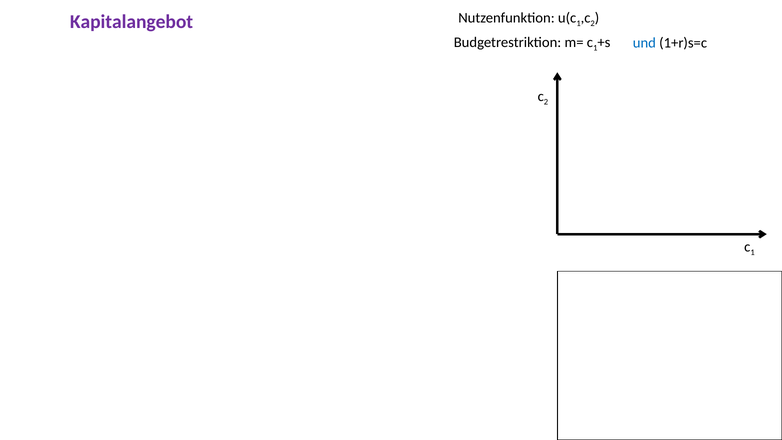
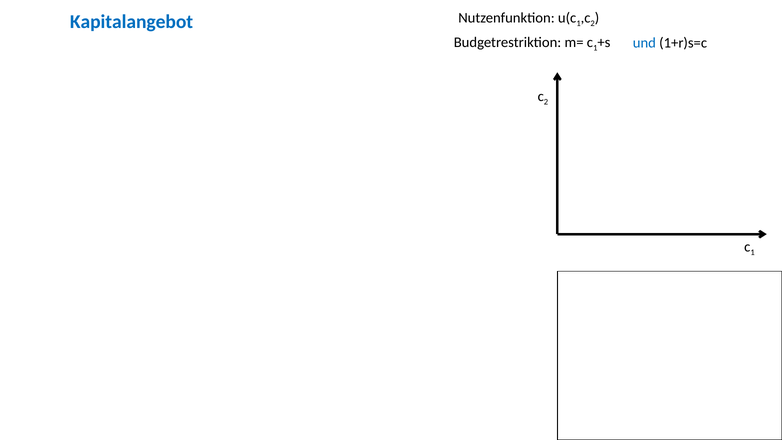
Kapitalangebot colour: purple -> blue (132, 22)
